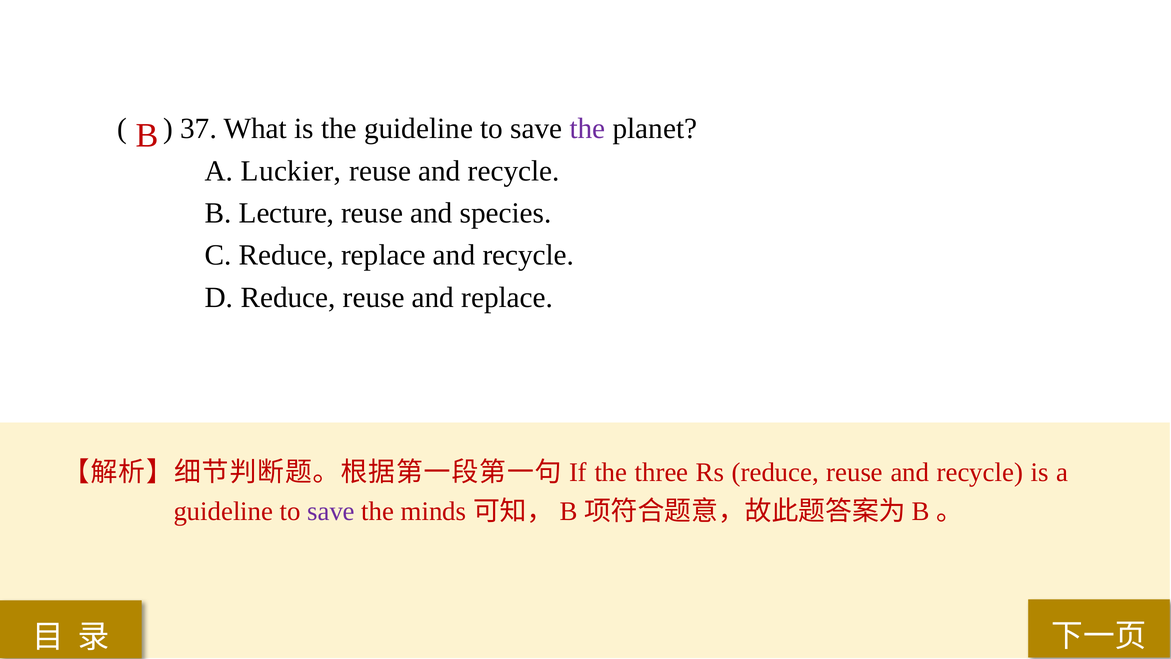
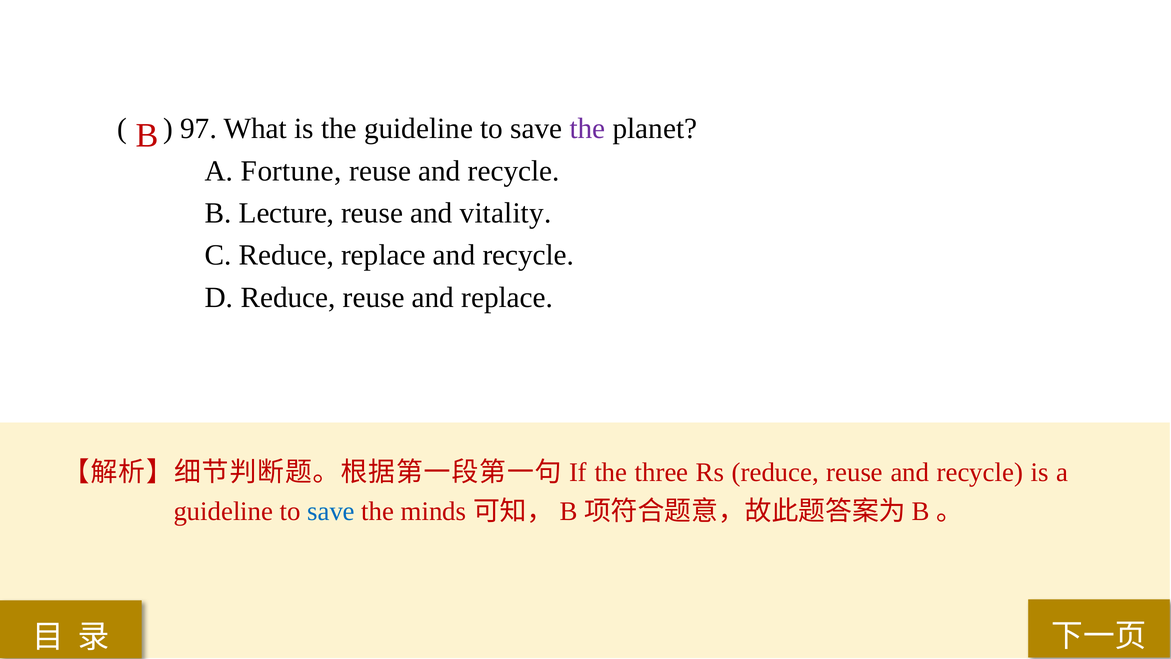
37: 37 -> 97 (199, 129)
Luckier: Luckier -> Fortune (291, 171)
species: species -> vitality (506, 213)
save colour: purple -> blue (331, 511)
